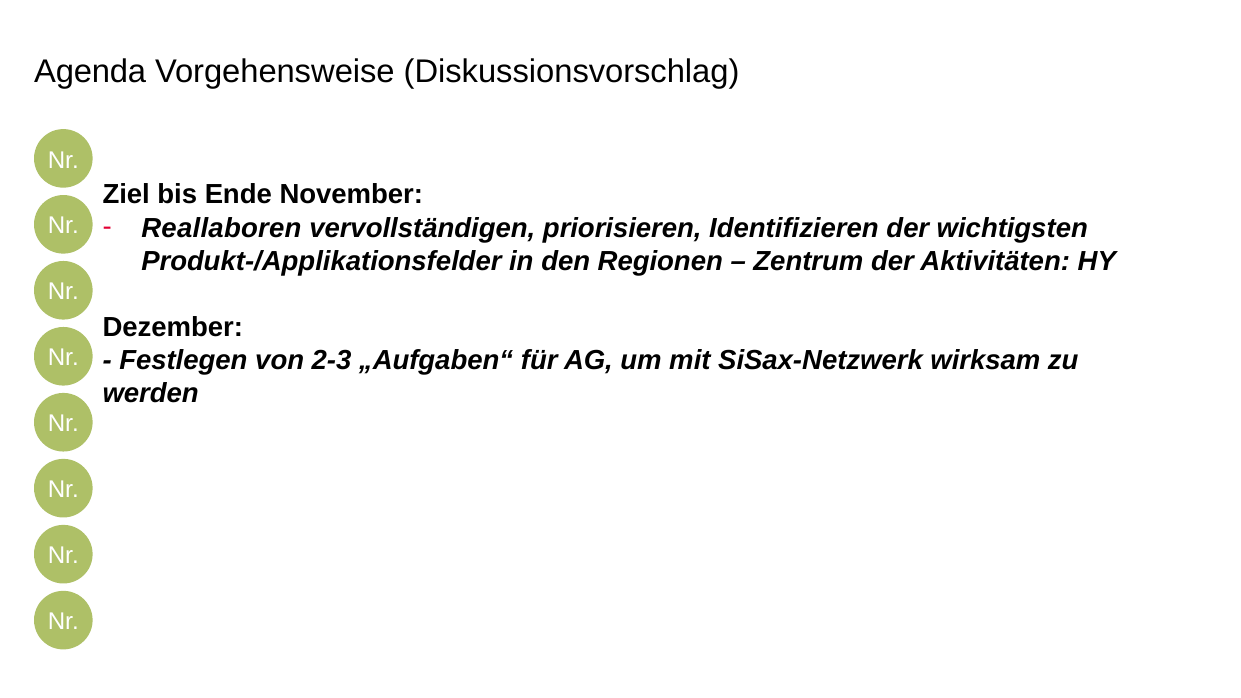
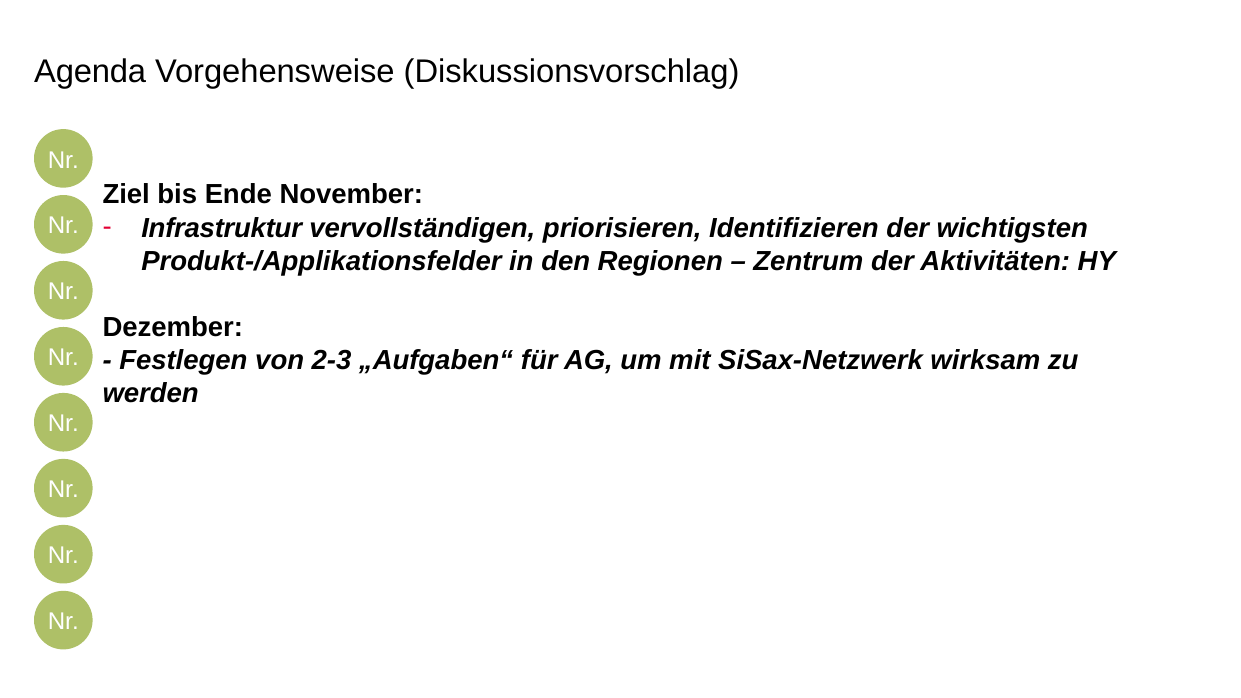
Reallaboren: Reallaboren -> Infrastruktur (222, 228)
